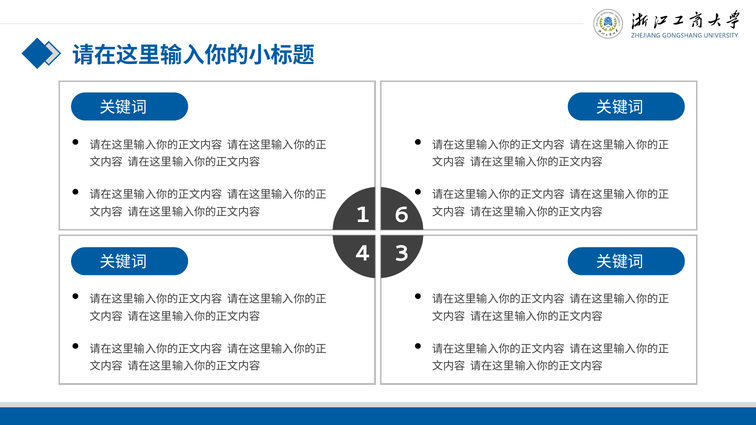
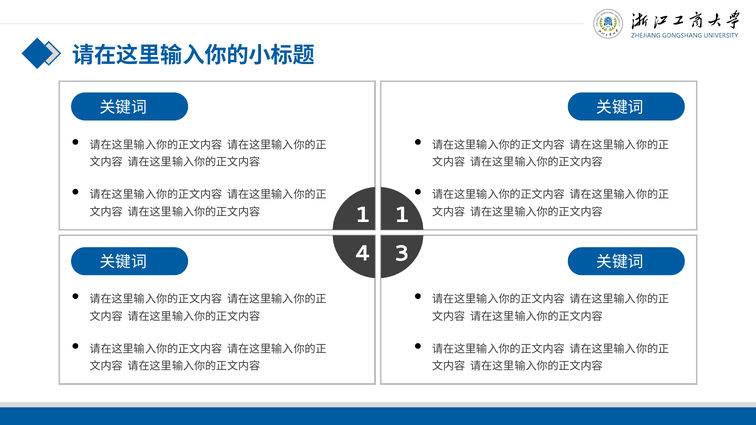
1 6: 6 -> 1 (402, 215)
